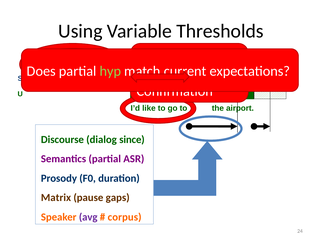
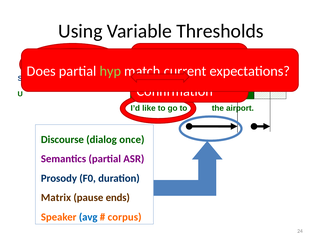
since: since -> once (132, 139)
gaps: gaps -> ends (118, 197)
avg colour: purple -> blue (88, 217)
